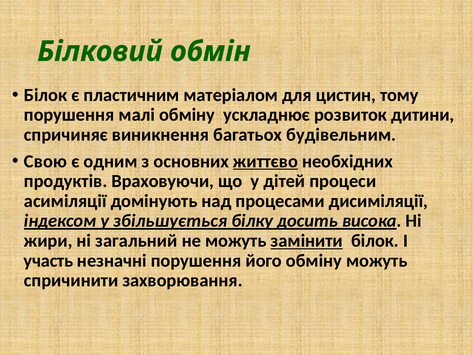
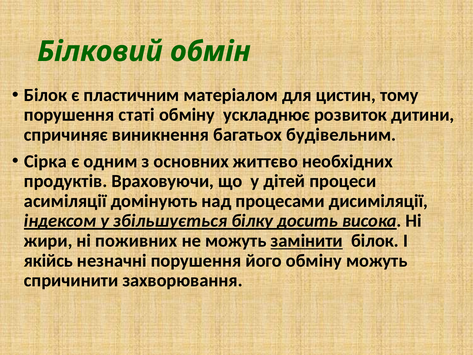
малі: малі -> статі (137, 115)
Свою: Свою -> Сірка (46, 161)
життєво underline: present -> none (265, 161)
загальний: загальний -> поживних (136, 241)
участь: участь -> якійсь (48, 261)
